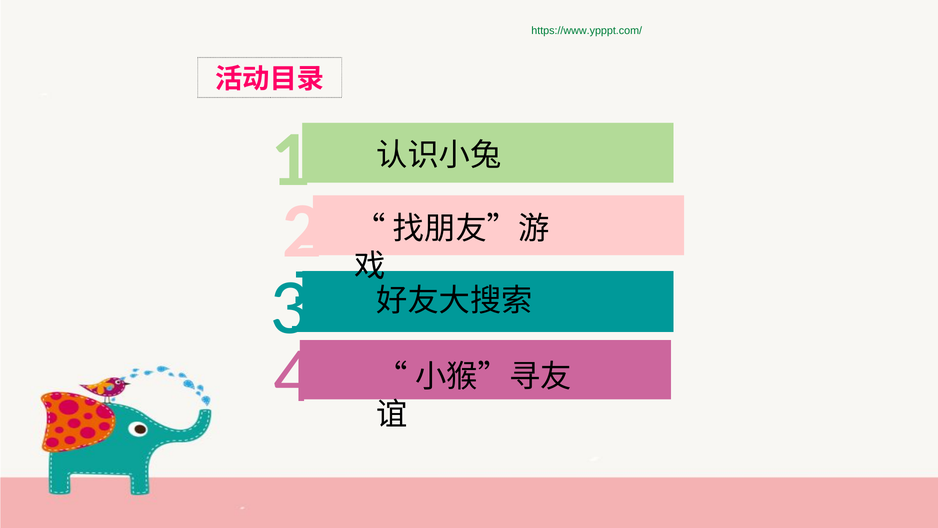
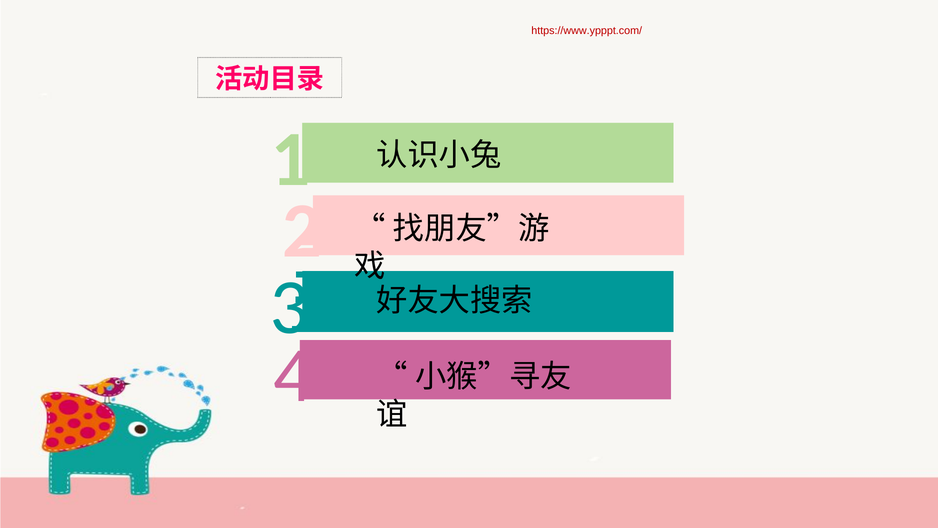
https://www.ypppt.com/ colour: green -> red (587, 31)
